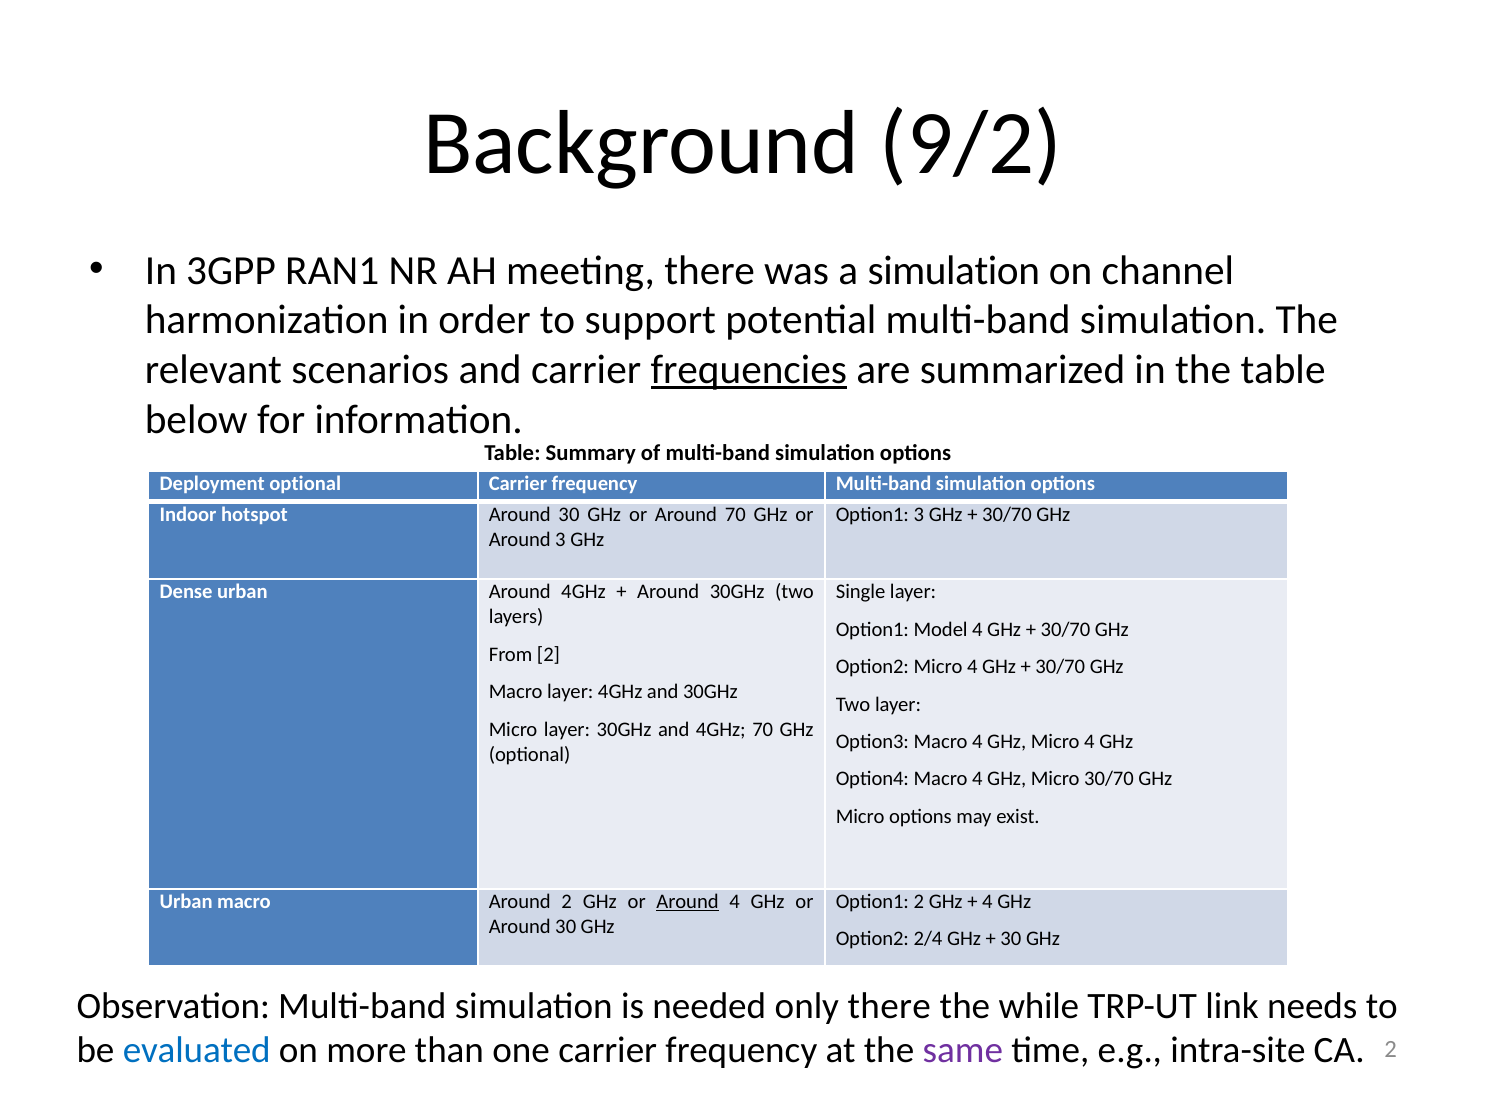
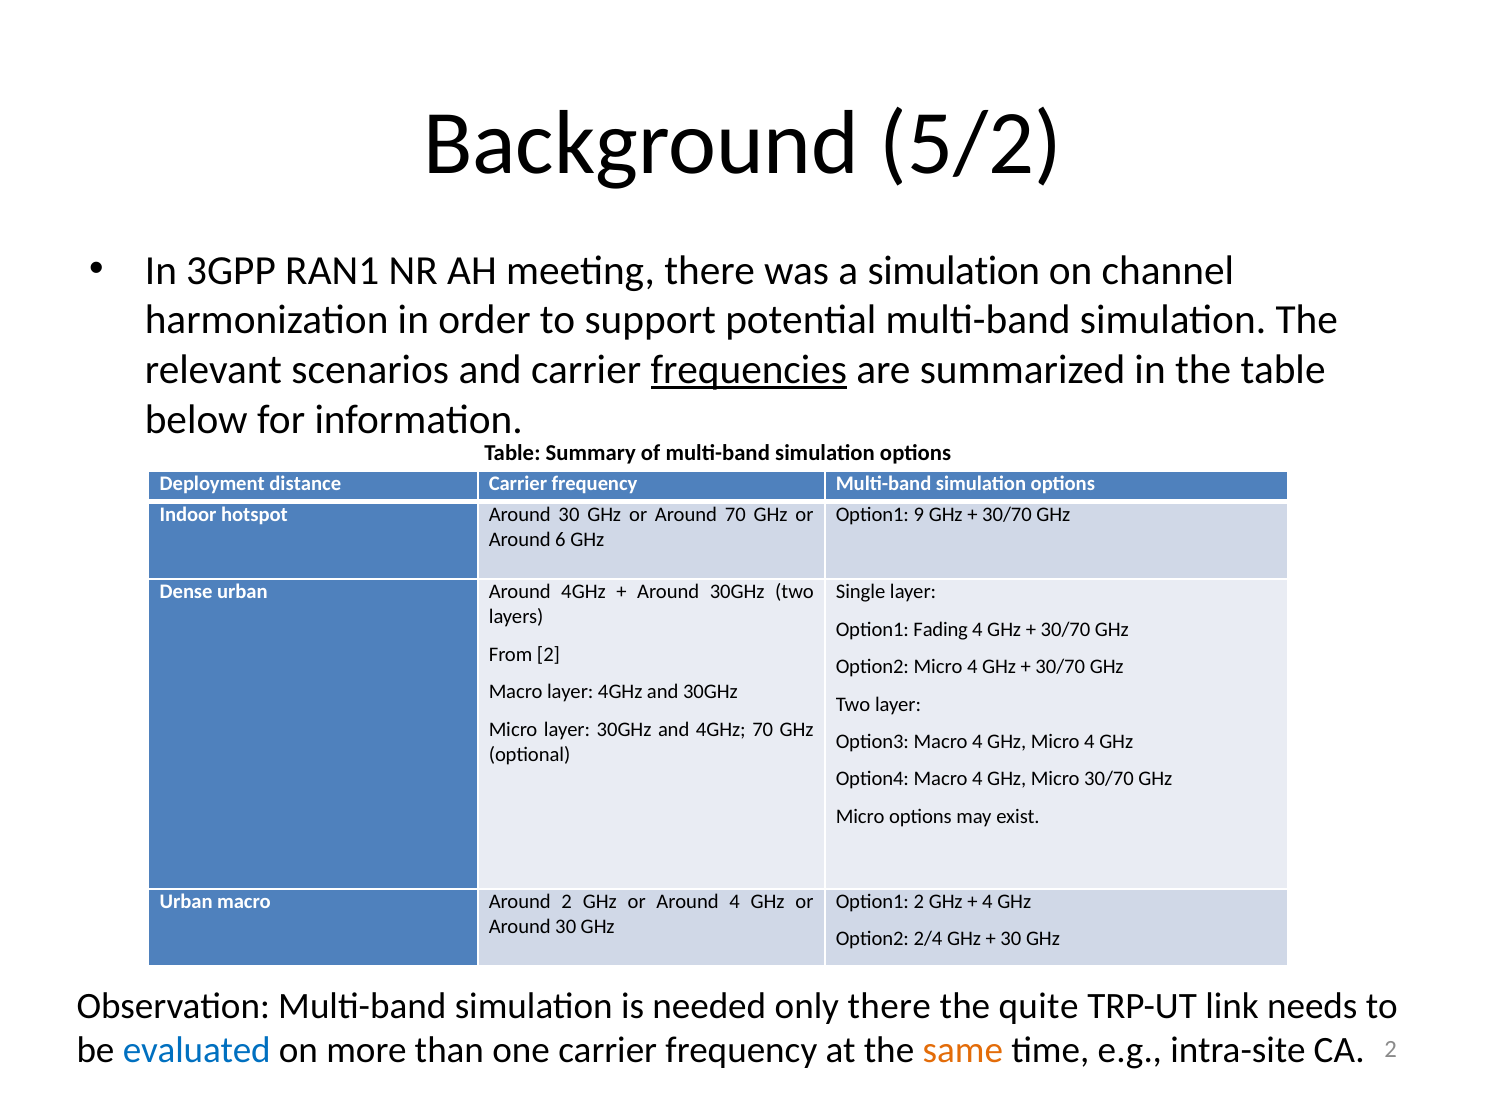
9/2: 9/2 -> 5/2 (971, 144)
Deployment optional: optional -> distance (305, 483)
Option1 3: 3 -> 9 (919, 514)
Around 3: 3 -> 6 (560, 539)
Model: Model -> Fading (941, 629)
Around underline: present -> none (688, 901)
while: while -> quite (1039, 1006)
same colour: purple -> orange (963, 1050)
